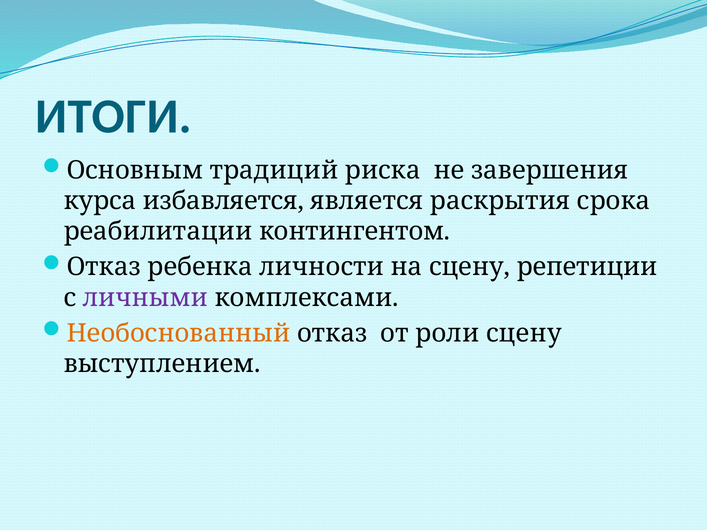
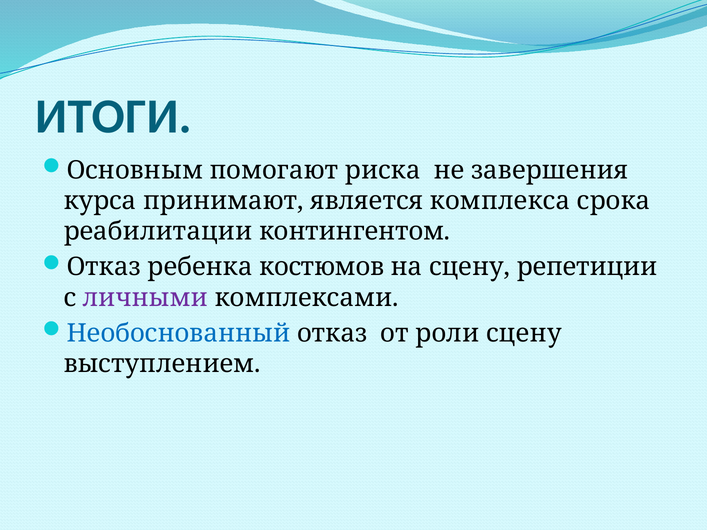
традиций: традиций -> помогают (274, 170)
избавляется: избавляется -> принимают (223, 201)
раскрытия: раскрытия -> комплекса (500, 201)
личности: личности -> костюмов (322, 267)
Необоснованный colour: orange -> blue (179, 333)
